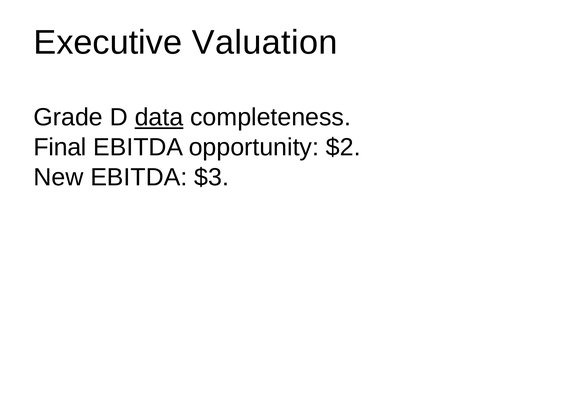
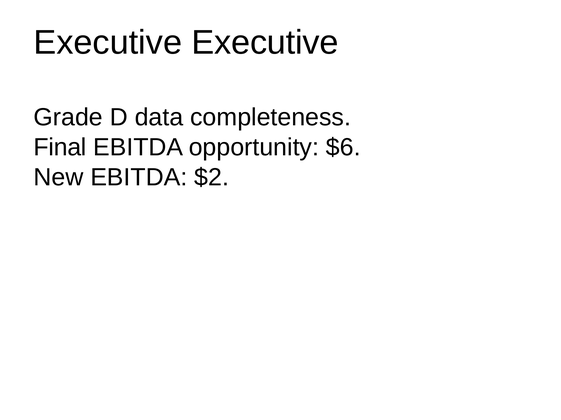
Executive Valuation: Valuation -> Executive (265, 43)
data underline: present -> none (159, 118)
$2: $2 -> $6 (343, 148)
$3: $3 -> $2 (212, 177)
